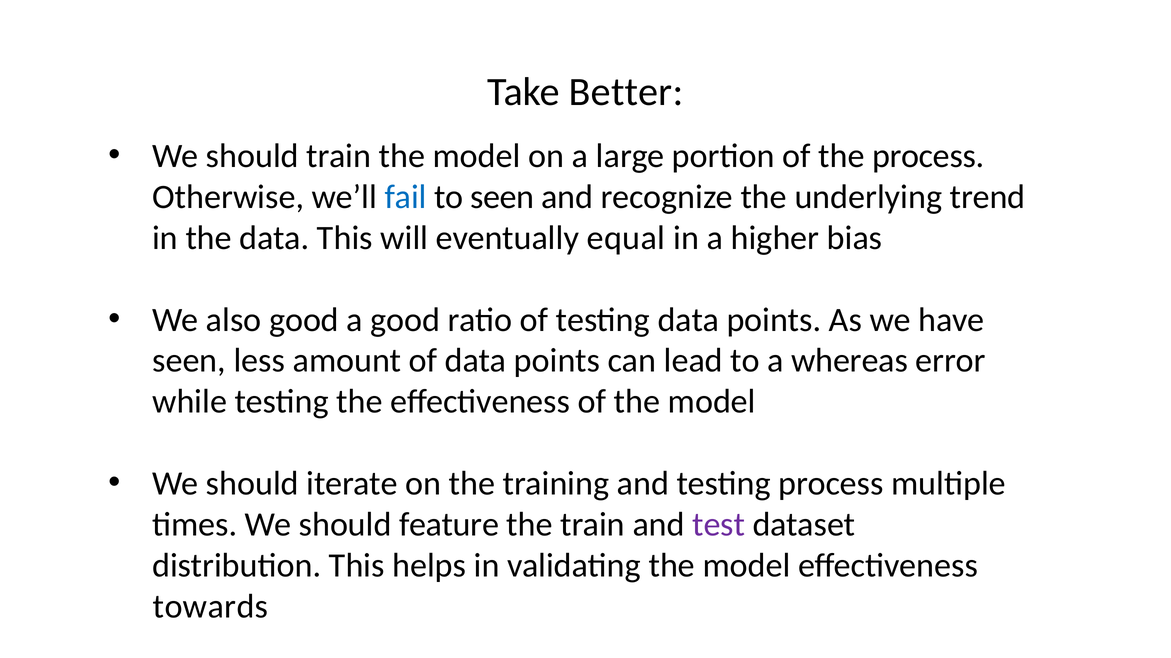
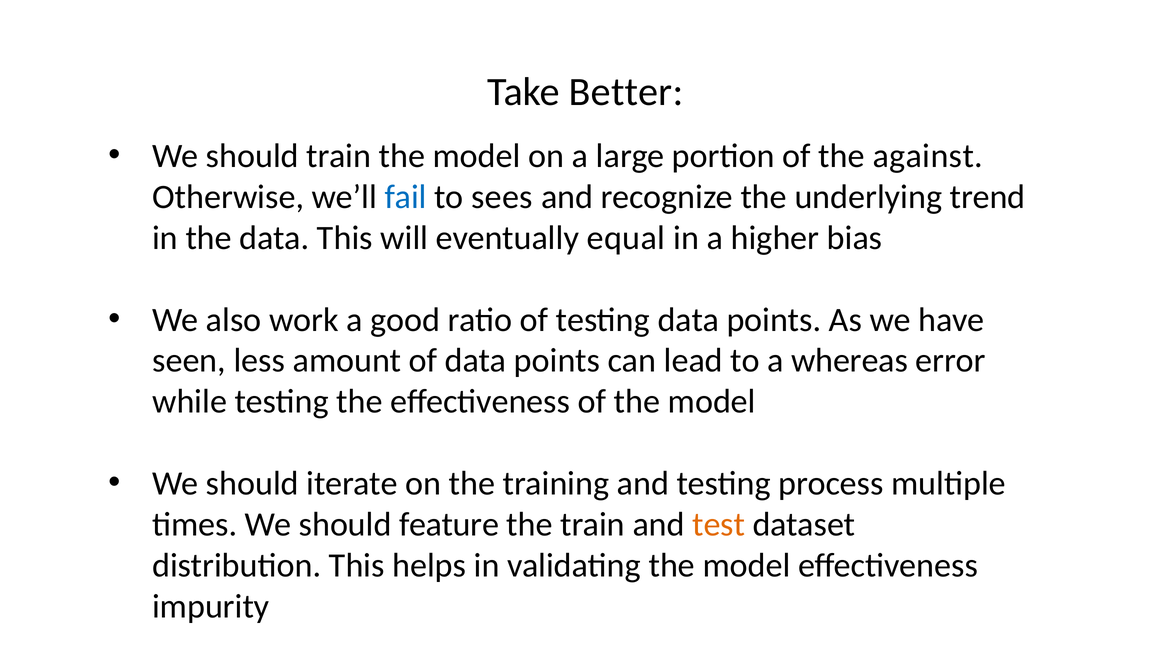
the process: process -> against (928, 156)
to seen: seen -> sees (502, 197)
also good: good -> work (304, 320)
test colour: purple -> orange (719, 525)
towards: towards -> impurity (211, 607)
